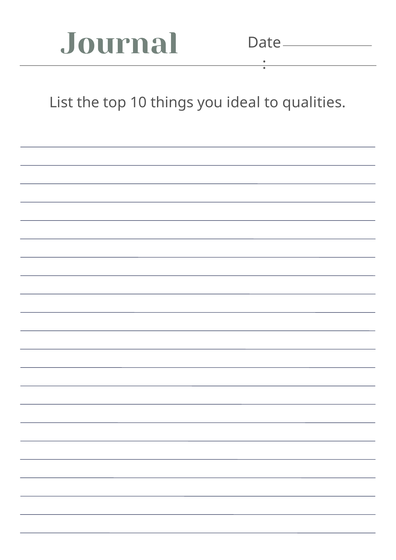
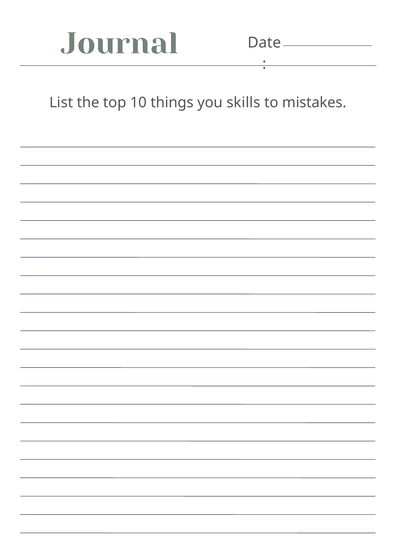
ideal: ideal -> skills (243, 103)
qualities: qualities -> mistakes (314, 103)
